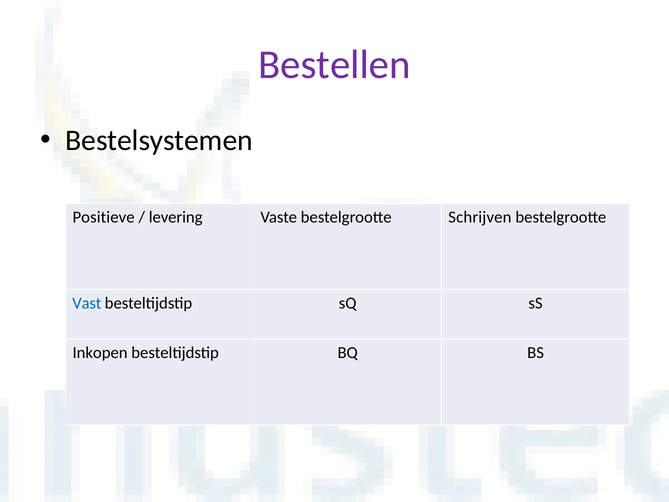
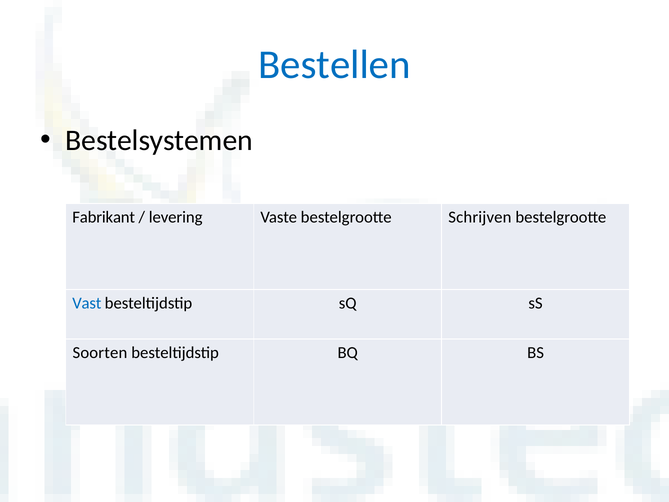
Bestellen colour: purple -> blue (334, 65)
Positieve: Positieve -> Fabrikant (104, 217)
Inkopen: Inkopen -> Soorten (100, 353)
